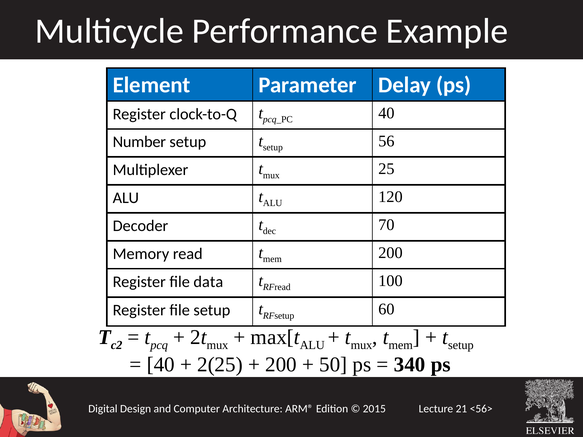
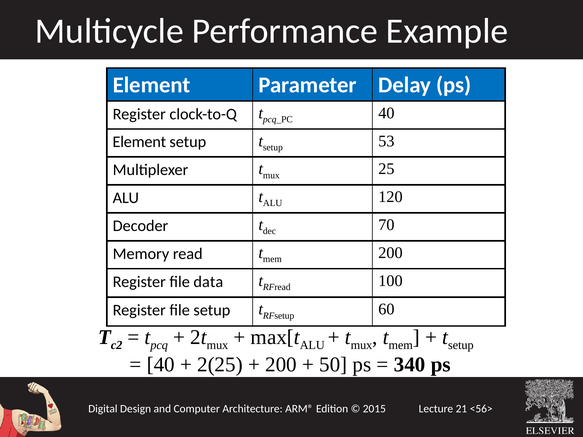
Number: Number -> Element (139, 142)
56: 56 -> 53 (386, 141)
